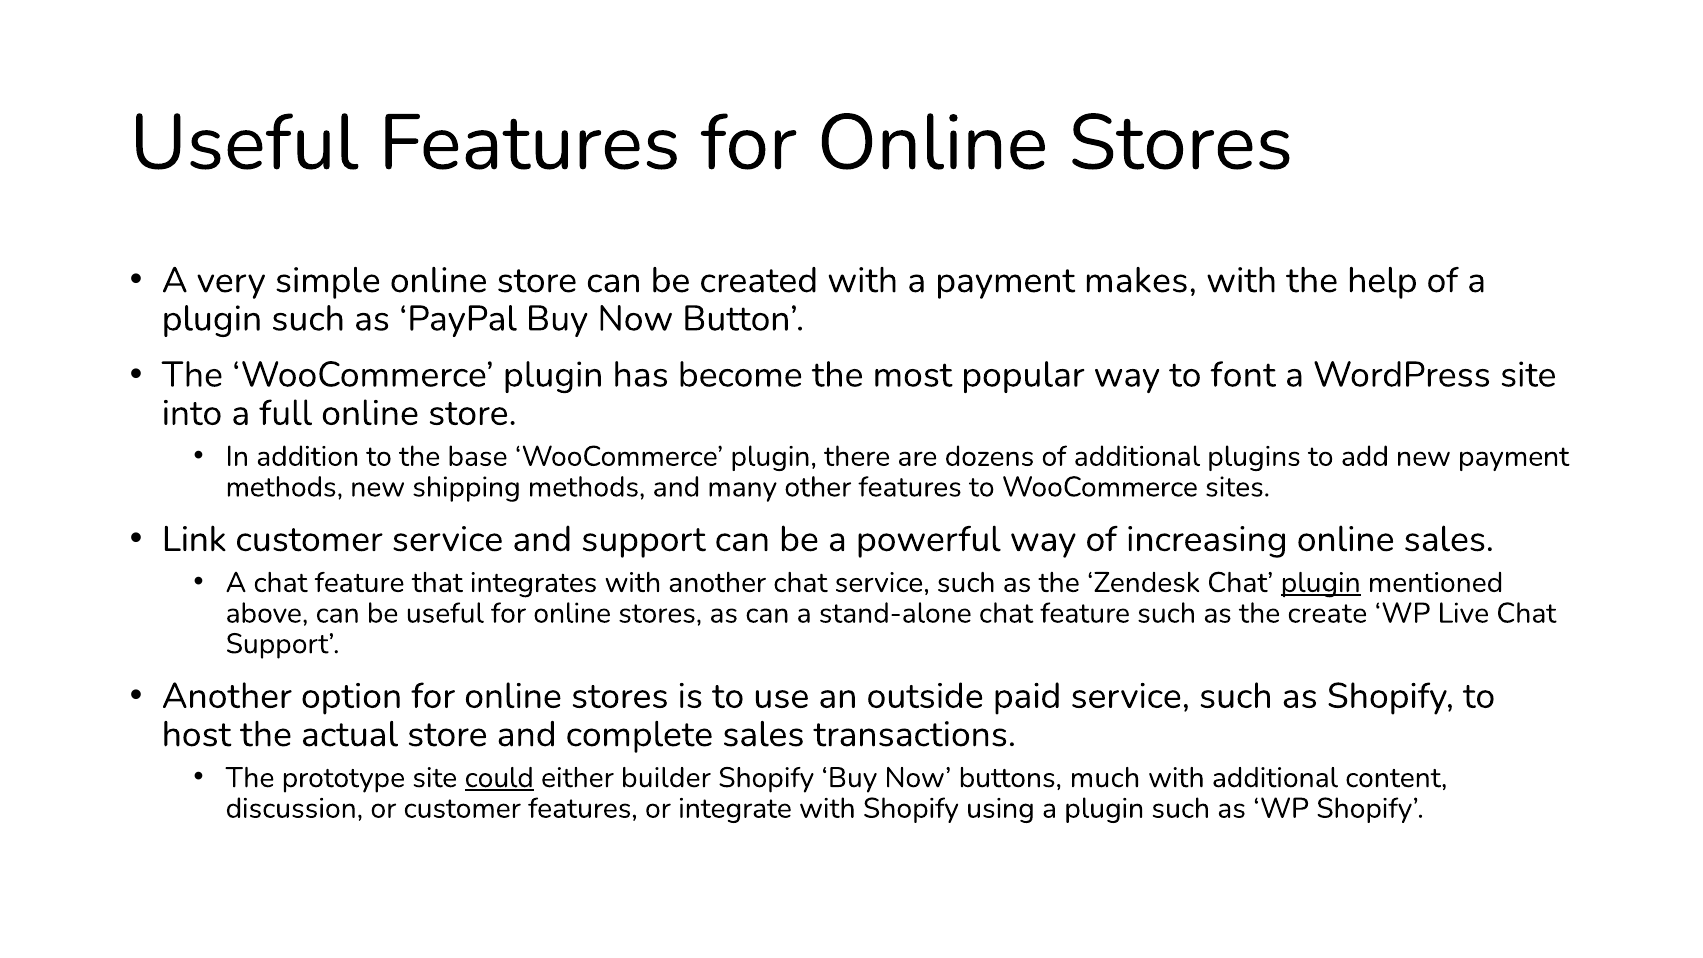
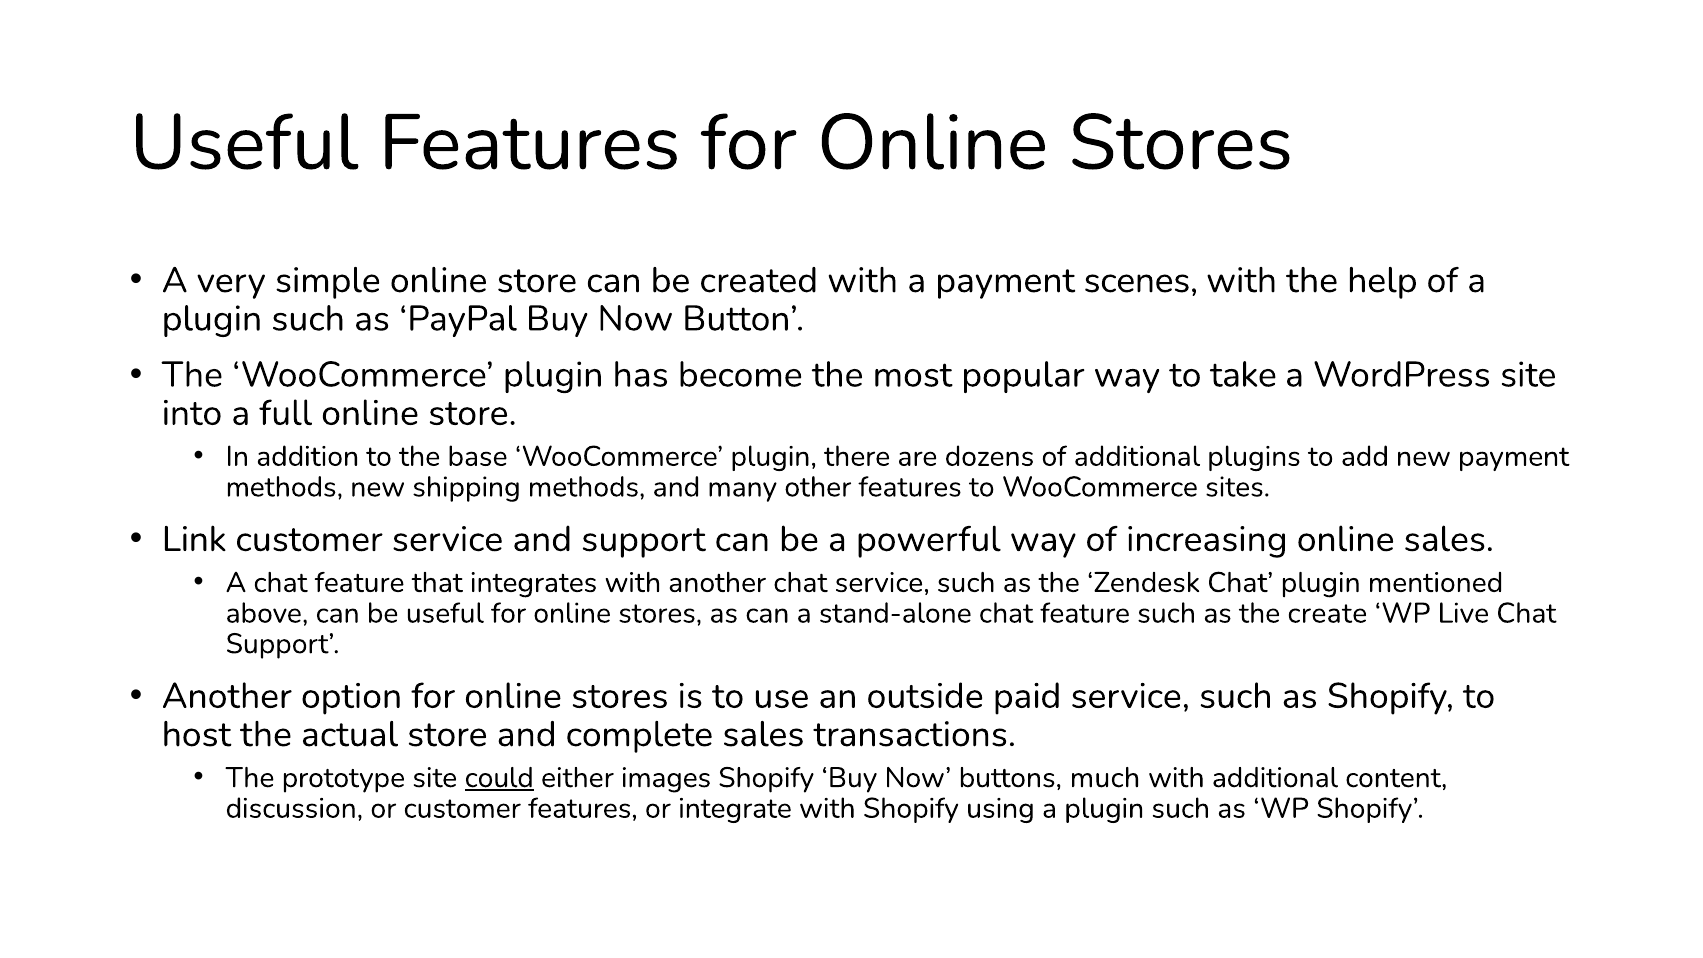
makes: makes -> scenes (1141, 280)
font: font -> take (1243, 375)
plugin underline: present -> none (1321, 583)
builder: builder -> images (666, 778)
